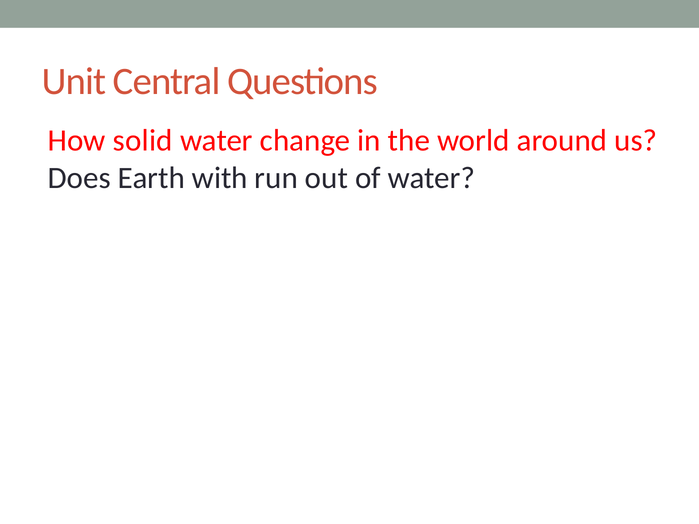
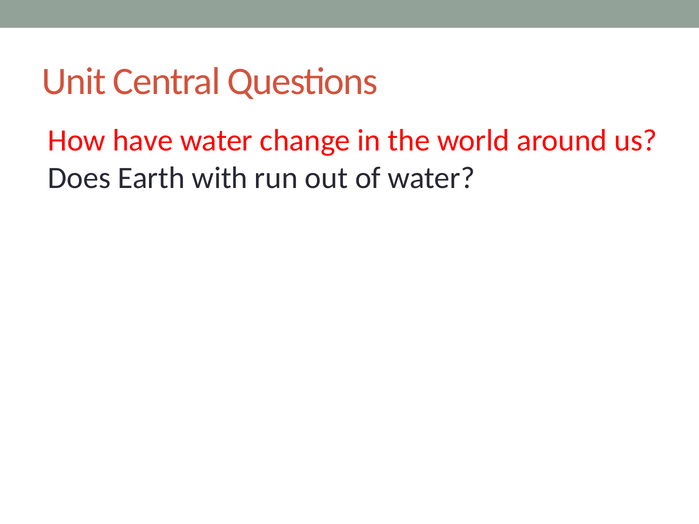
solid: solid -> have (143, 141)
